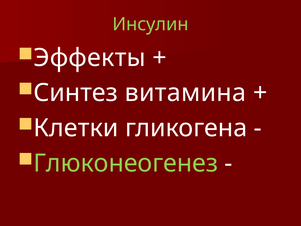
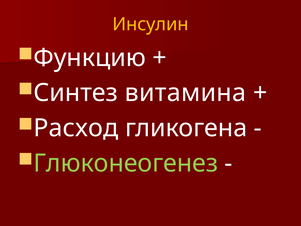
Инсулин colour: light green -> yellow (151, 24)
Эффекты: Эффекты -> Функцию (90, 58)
Клетки: Клетки -> Расход (76, 128)
